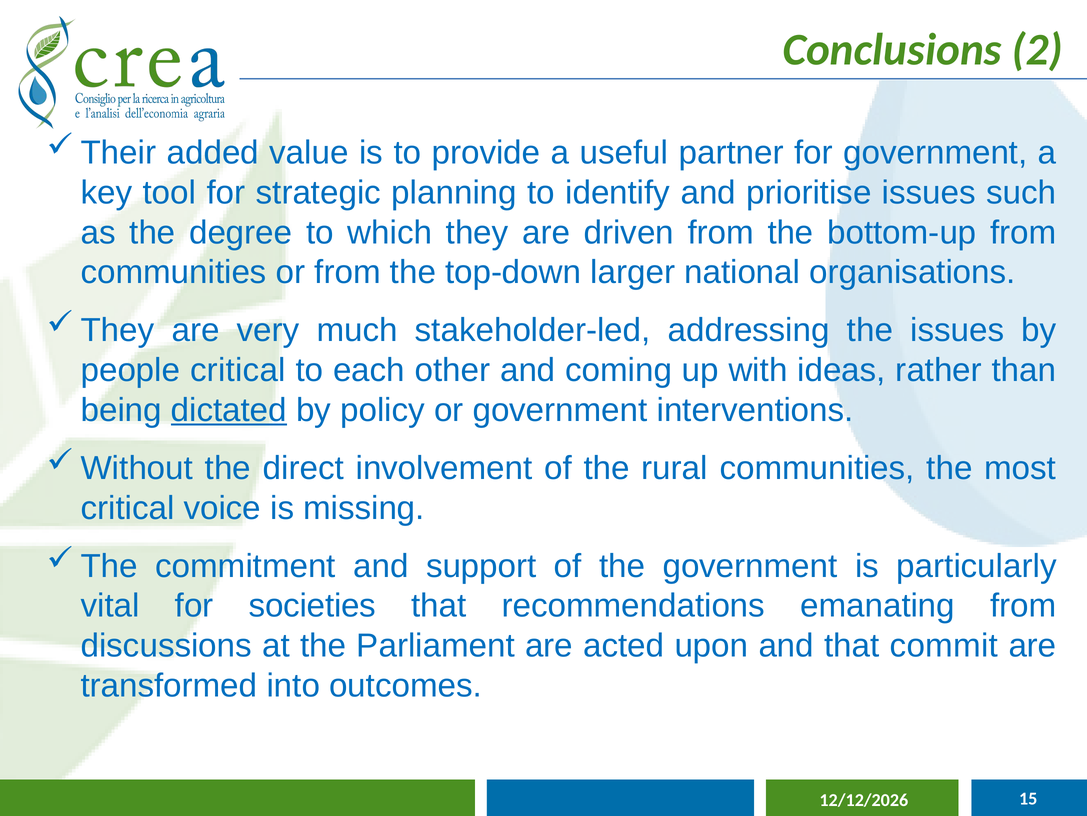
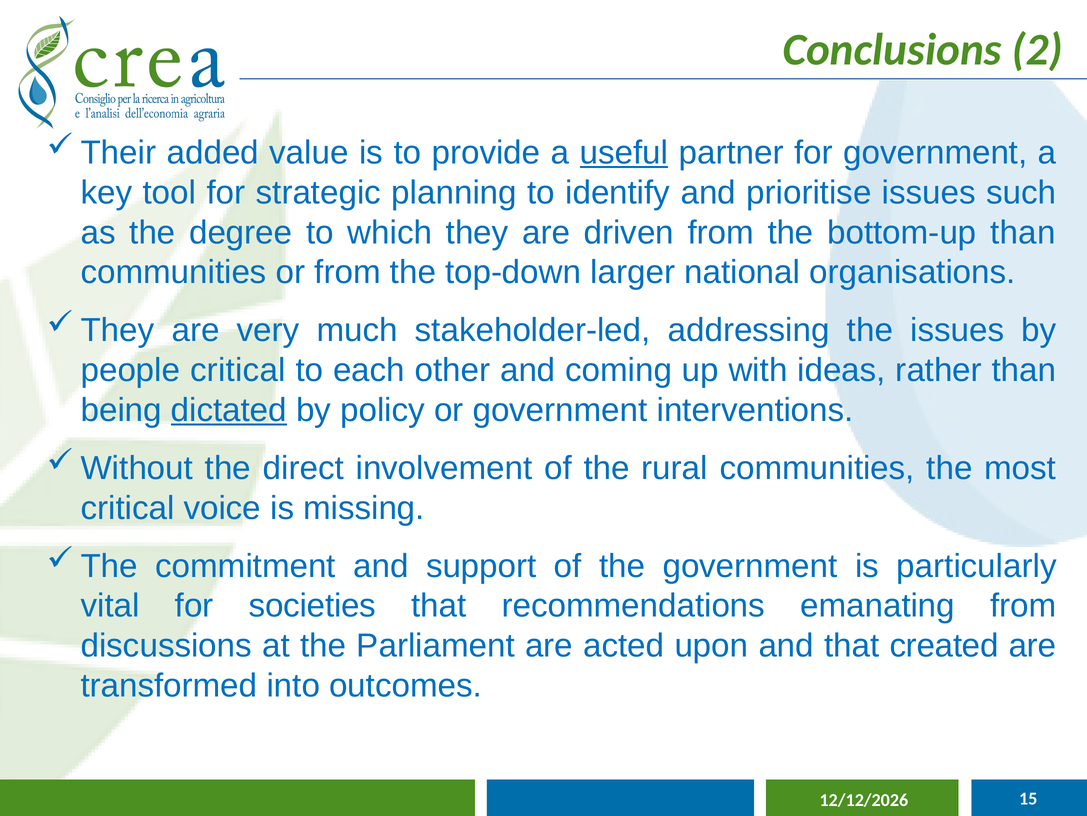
useful underline: none -> present (624, 153)
bottom-up from: from -> than (1023, 232)
commit: commit -> created (944, 645)
